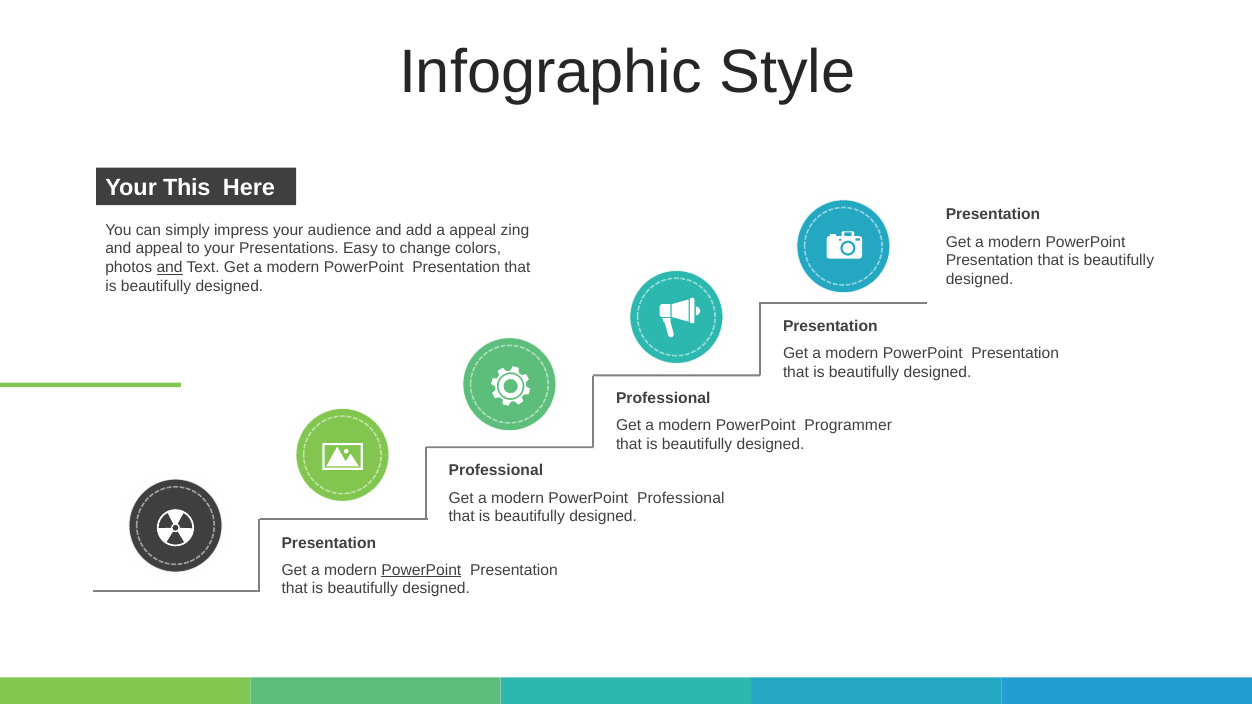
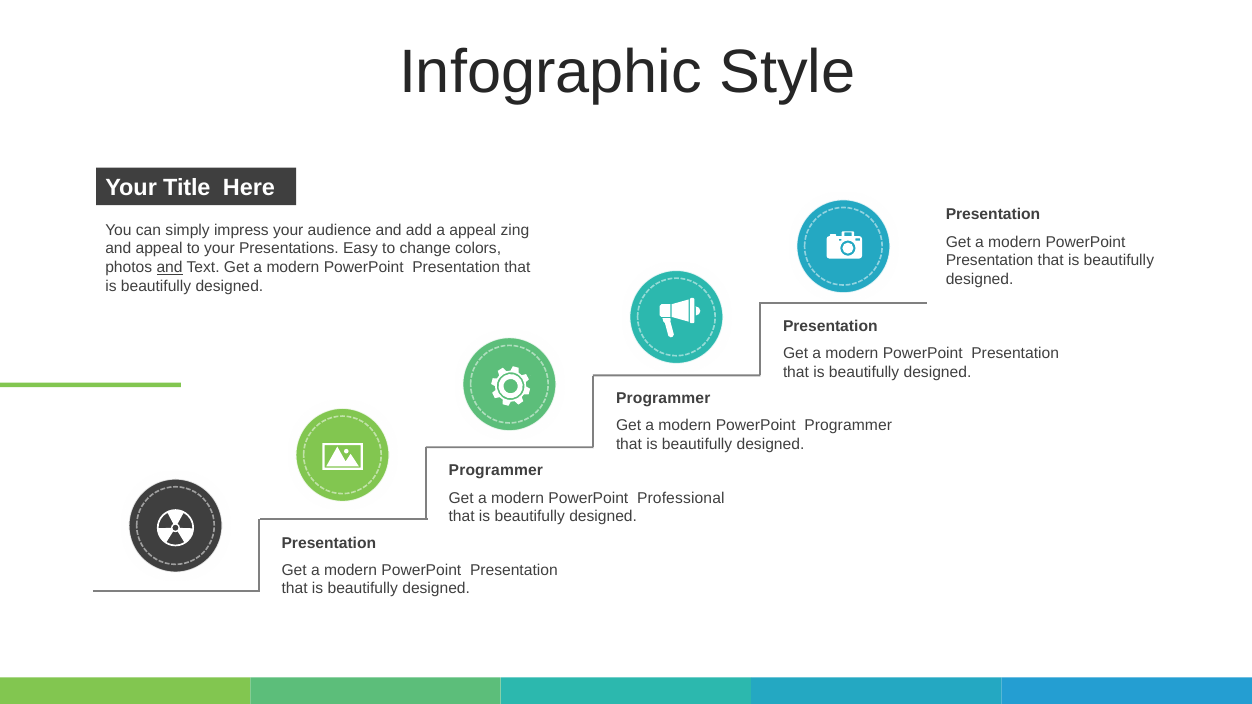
This: This -> Title (187, 188)
Professional: Professional -> Programmer (663, 399)
Professional: Professional -> Programmer (496, 471)
PowerPoint underline: present -> none (421, 570)
